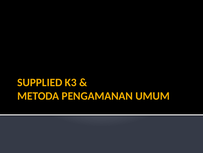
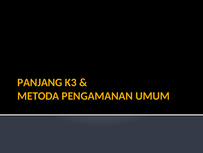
SUPPLIED: SUPPLIED -> PANJANG (40, 82)
